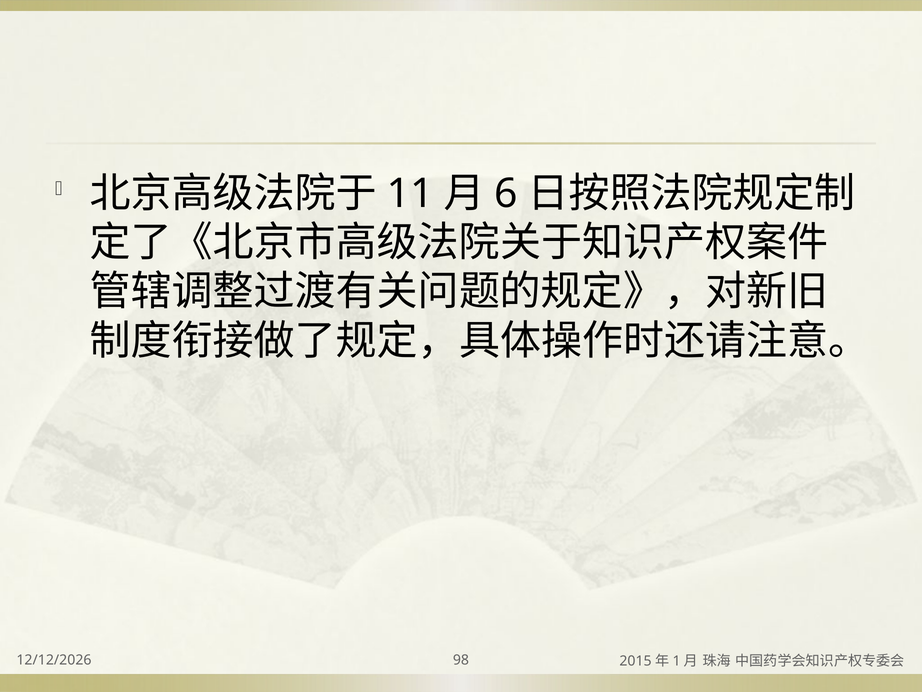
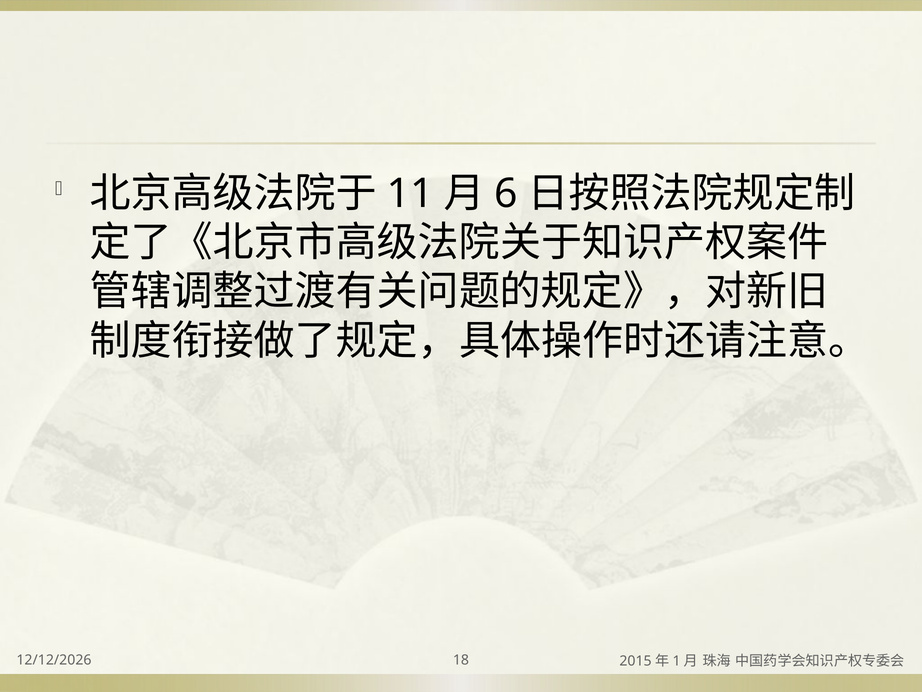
98: 98 -> 18 (461, 659)
